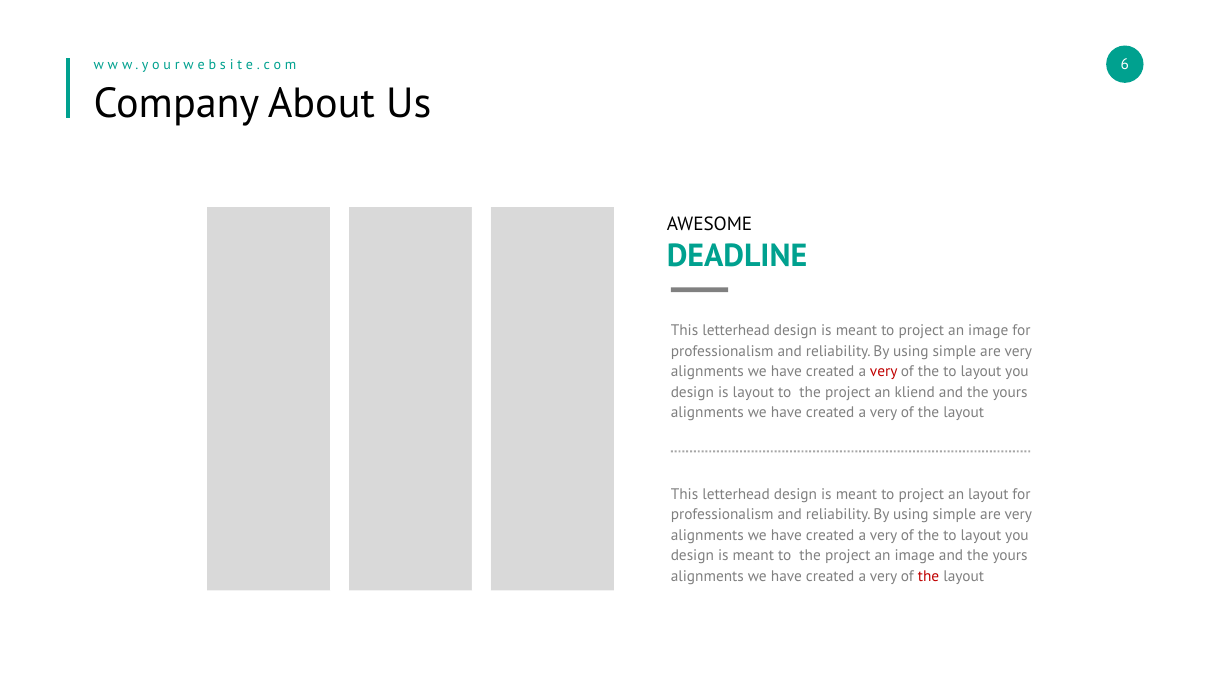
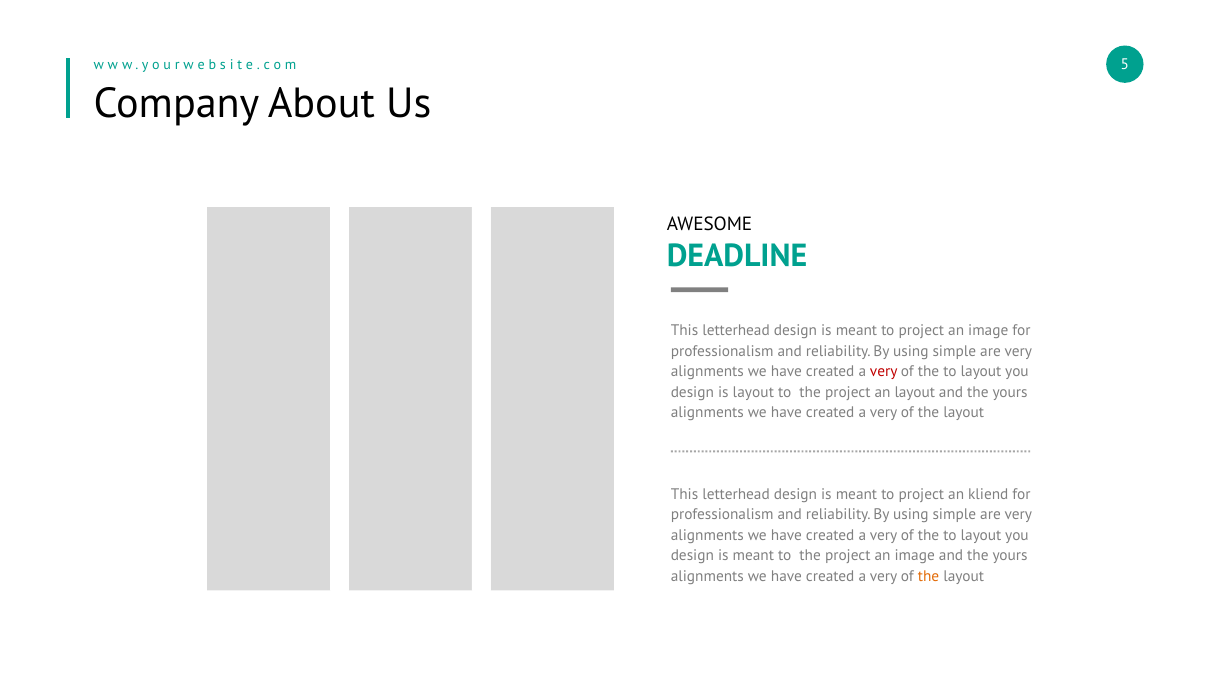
6: 6 -> 5 (1125, 64)
an kliend: kliend -> layout (915, 393)
an layout: layout -> kliend (988, 495)
the colour: red -> orange (929, 577)
